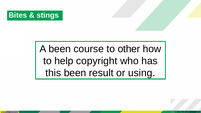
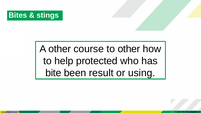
A been: been -> other (60, 49)
copyright: copyright -> protected (97, 61)
this: this -> bite (53, 73)
